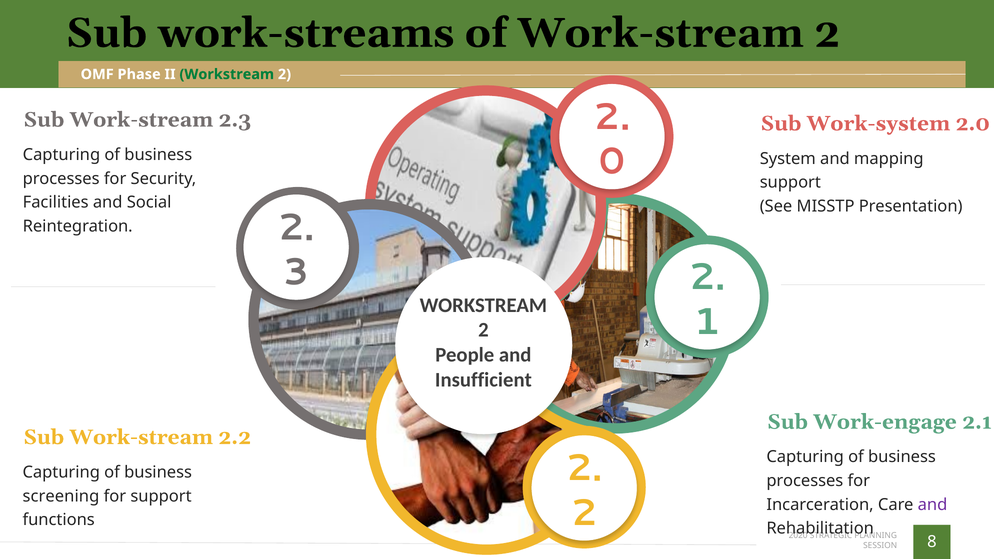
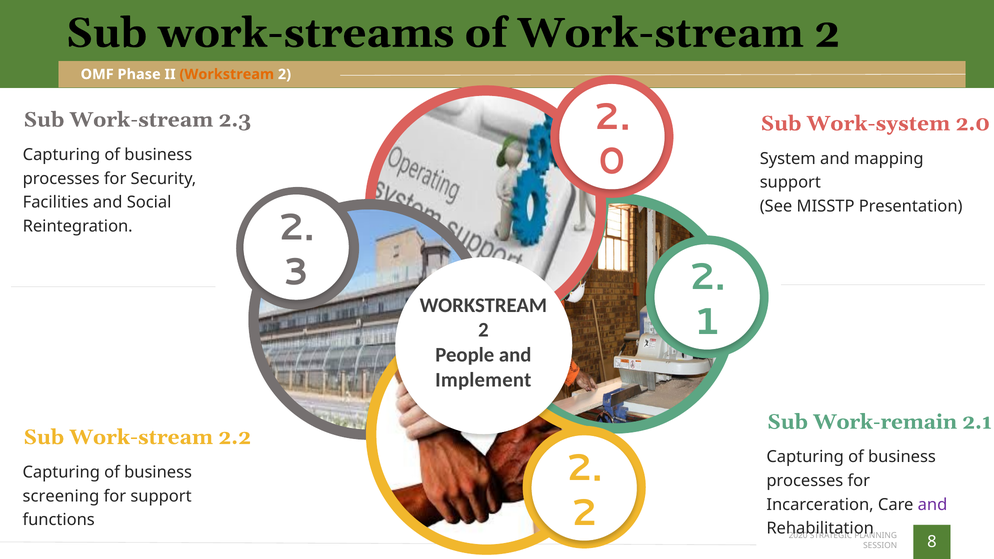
Workstream colour: green -> orange (227, 74)
Insufficient: Insufficient -> Implement (483, 380)
Work-engage: Work-engage -> Work-remain (885, 422)
